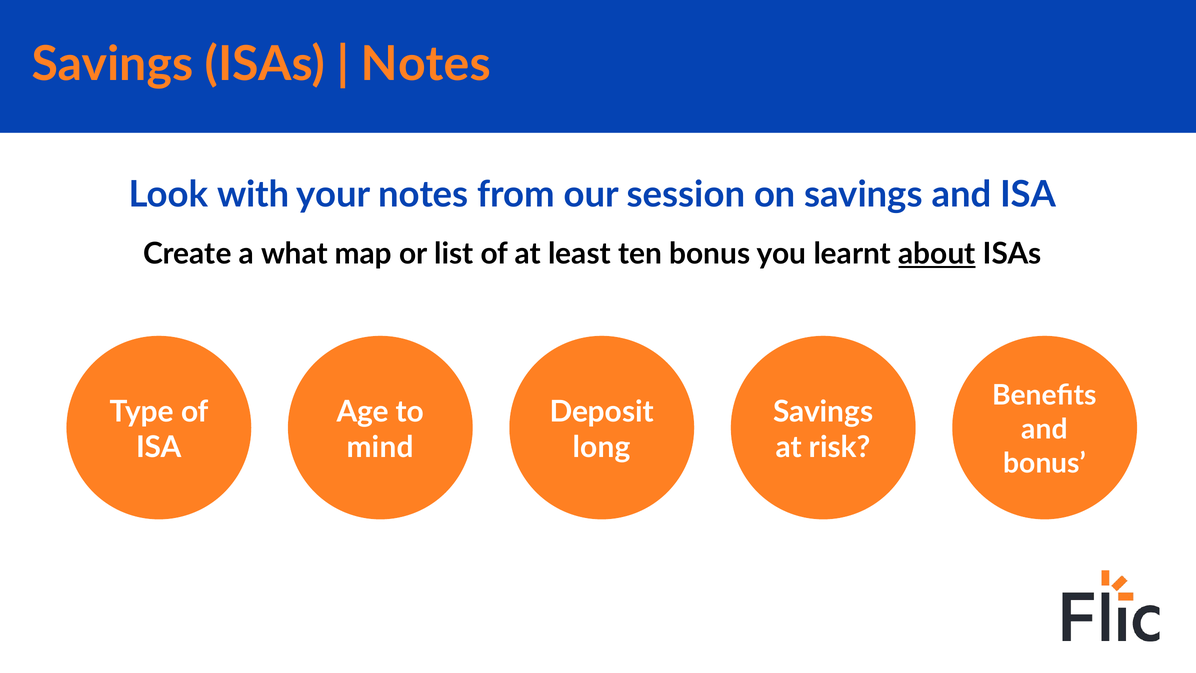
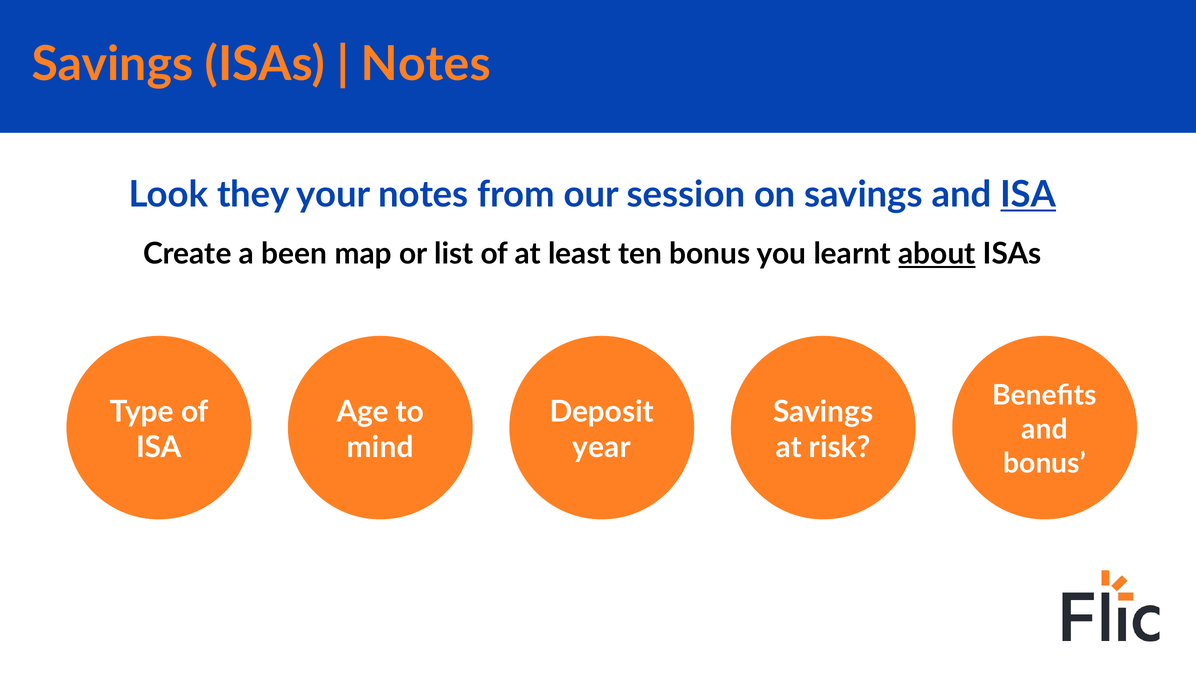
with: with -> they (253, 195)
ISA underline: none -> present (1028, 195)
what: what -> been (294, 254)
long: long -> year (602, 447)
